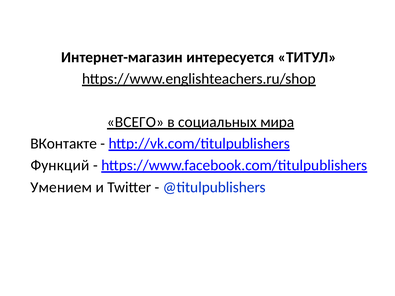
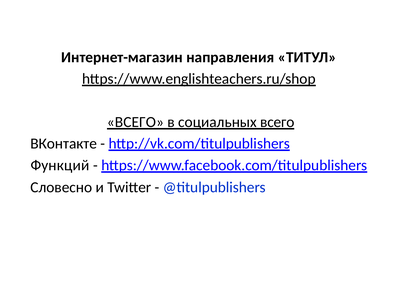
интересуется: интересуется -> направления (230, 57)
социальных мира: мира -> всего (277, 122)
Умением: Умением -> Словесно (61, 187)
